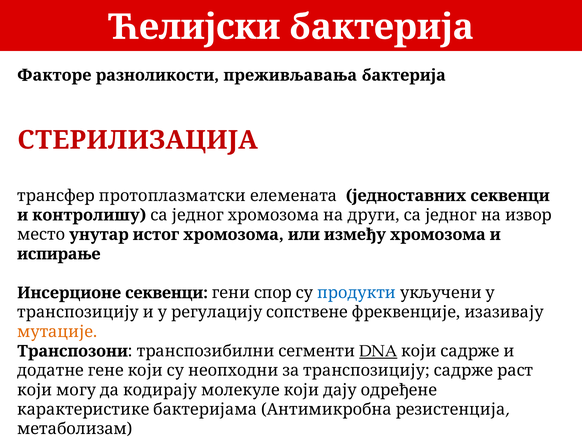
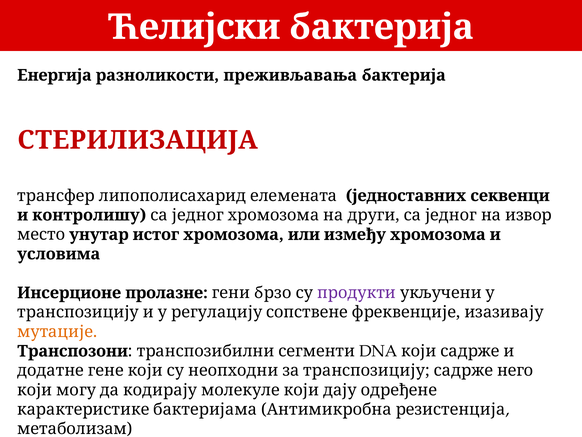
Факторе: Факторе -> Енергија (54, 75)
протоплазматски: протоплазматски -> липополисахарид (172, 195)
испирање: испирање -> условима (59, 254)
Инсерционе секвенци: секвенци -> пролазне (167, 293)
спор: спор -> брзо (273, 293)
продукти colour: blue -> purple (357, 293)
DNA underline: present -> none (378, 351)
раст: раст -> него (515, 370)
